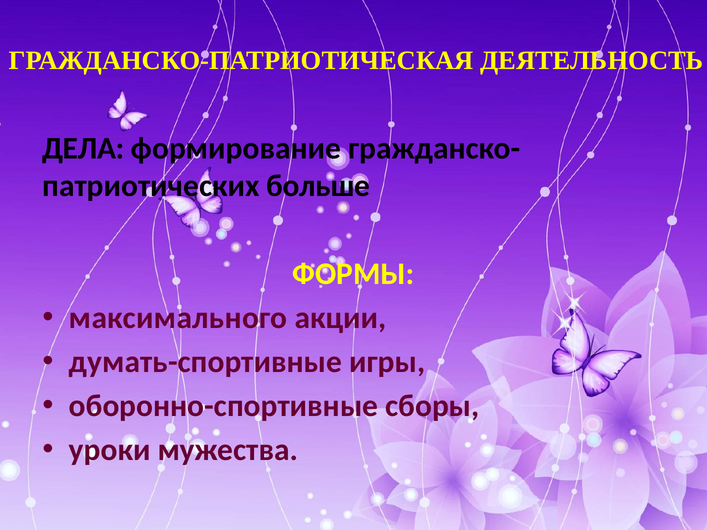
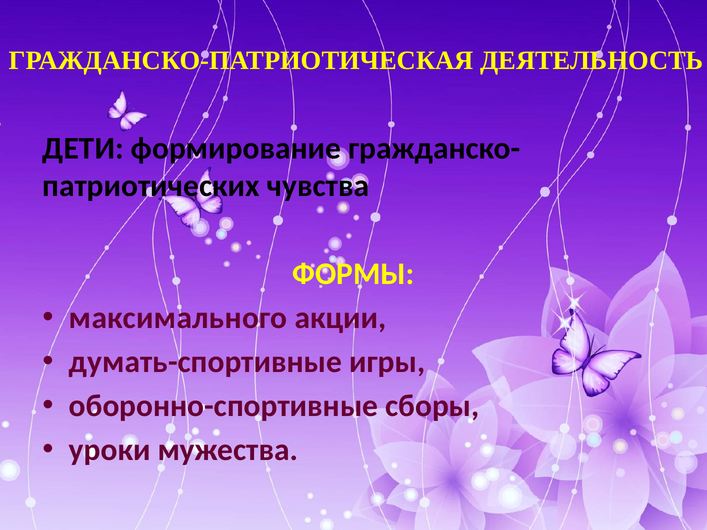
ДЕЛА: ДЕЛА -> ДЕТИ (83, 148)
больше: больше -> чувства (318, 186)
